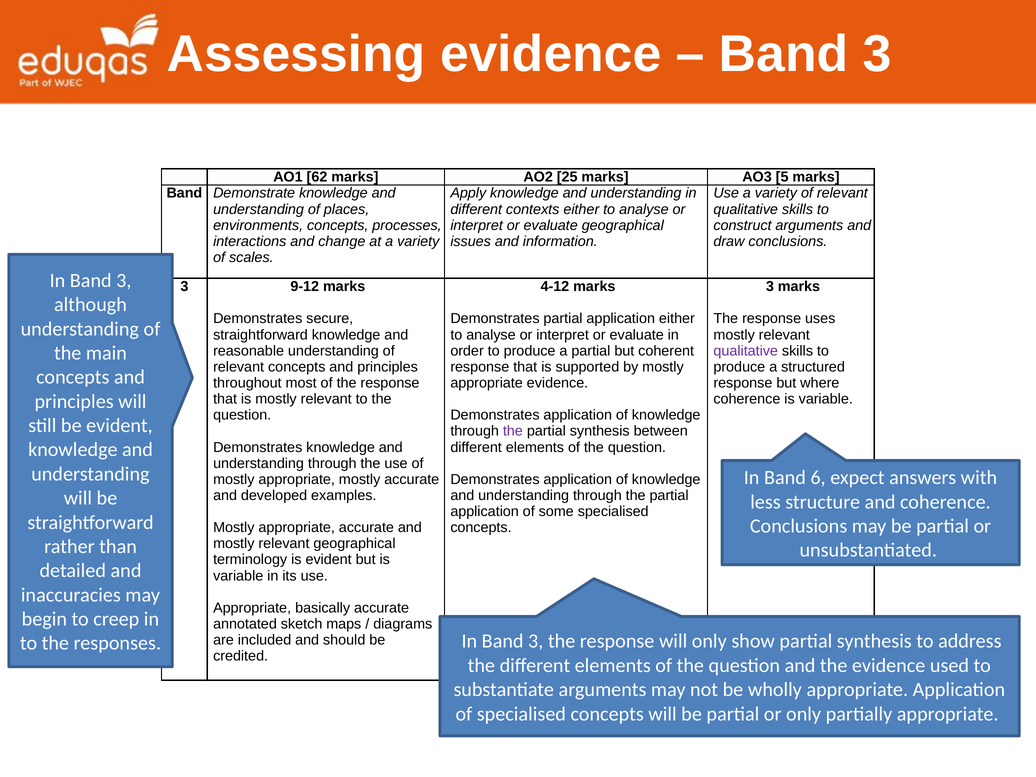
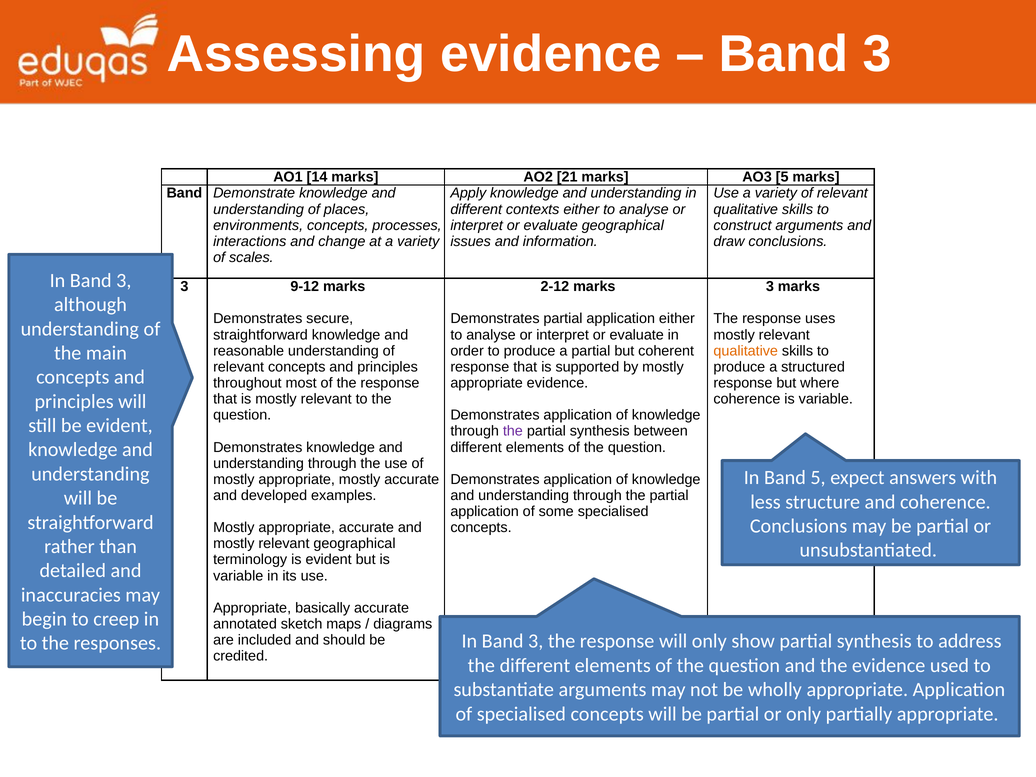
62: 62 -> 14 (317, 177)
25: 25 -> 21 (567, 177)
4-12: 4-12 -> 2-12 (555, 287)
qualitative colour: purple -> orange (746, 351)
Band 6: 6 -> 5 (818, 478)
